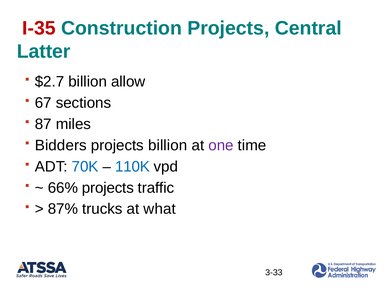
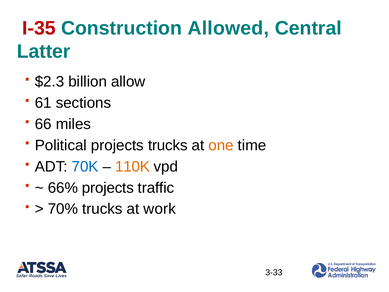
Construction Projects: Projects -> Allowed (228, 28)
$2.7: $2.7 -> $2.3 (50, 82)
67: 67 -> 61 (43, 103)
87: 87 -> 66 (43, 124)
Bidders: Bidders -> Political (61, 145)
projects billion: billion -> trucks (168, 145)
one colour: purple -> orange (221, 145)
110K colour: blue -> orange (132, 166)
87%: 87% -> 70% (63, 209)
what: what -> work (160, 209)
